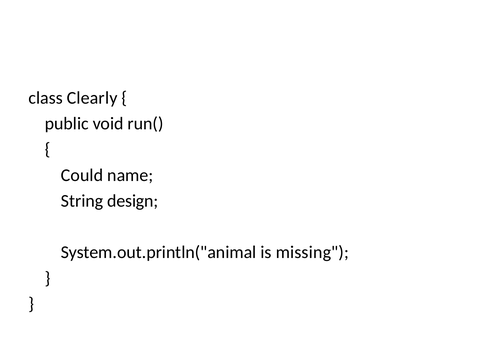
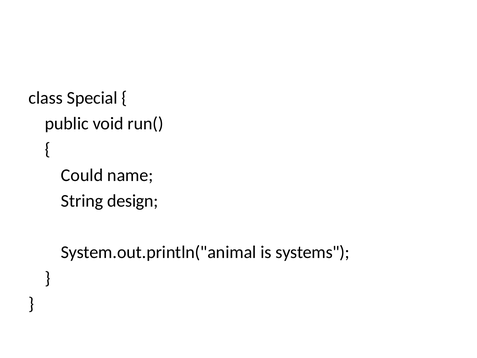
Clearly: Clearly -> Special (92, 98)
missing: missing -> systems (313, 252)
